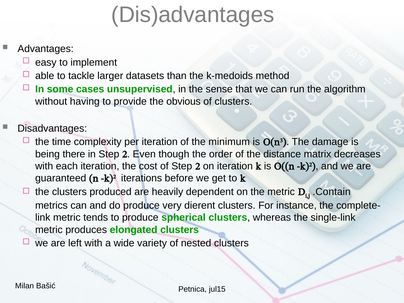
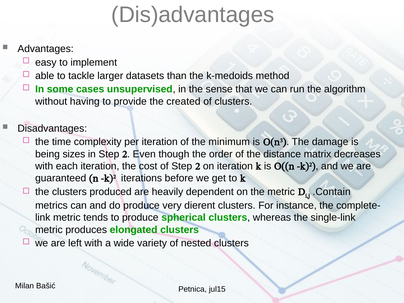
obvious: obvious -> created (183, 101)
there: there -> sizes (74, 154)
